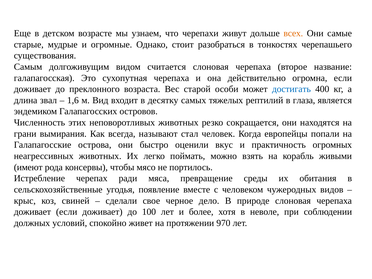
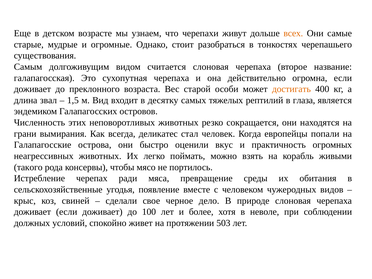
достигать colour: blue -> orange (291, 89)
1,6: 1,6 -> 1,5 (73, 100)
называют: называют -> деликатес (158, 134)
имеют: имеют -> такого (28, 167)
970: 970 -> 503 (223, 223)
